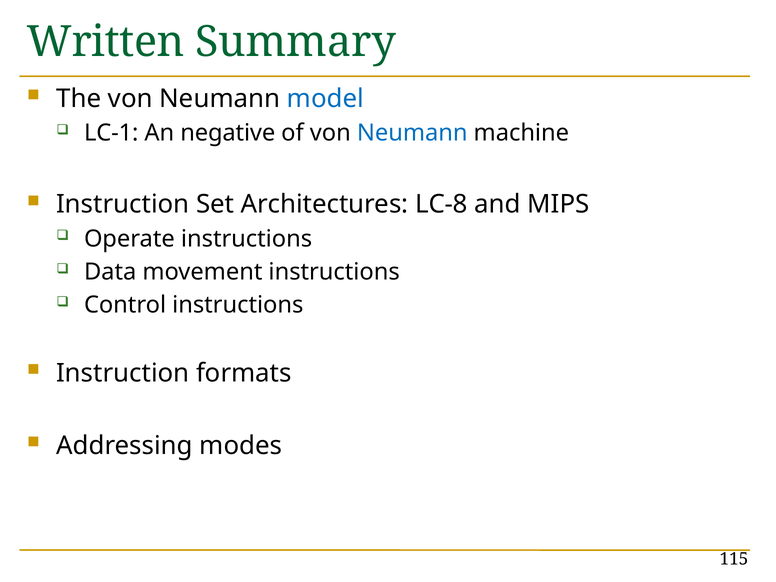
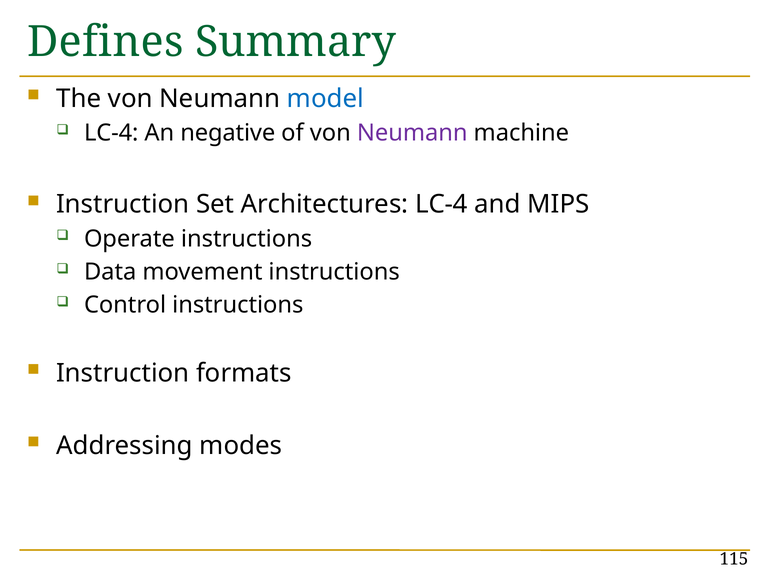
Written: Written -> Defines (105, 42)
LC-1: LC-1 -> LC-4 (111, 133)
Neumann colour: blue -> purple (412, 133)
Architectures LC-8: LC-8 -> LC-4 (441, 204)
